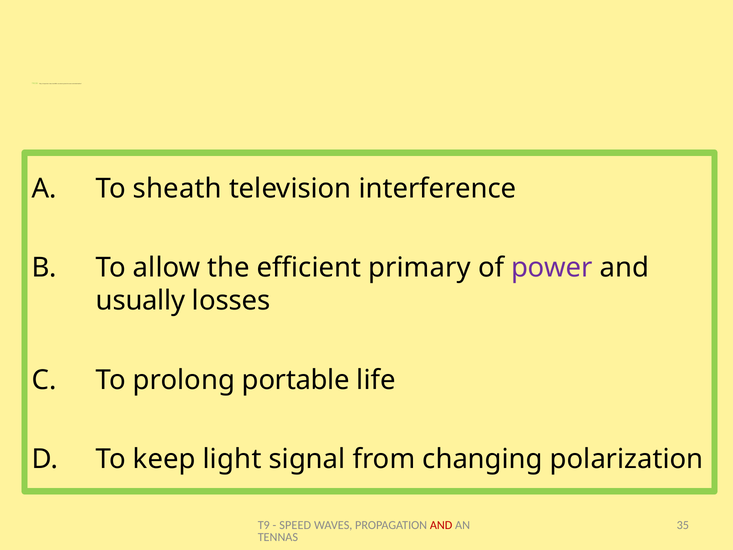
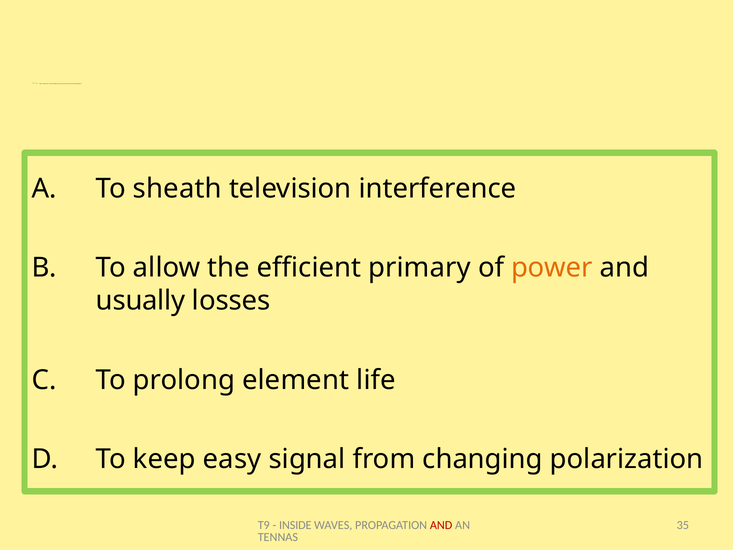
power colour: purple -> orange (552, 268)
portable: portable -> element (296, 380)
light: light -> easy (232, 459)
SPEED: SPEED -> INSIDE (295, 525)
